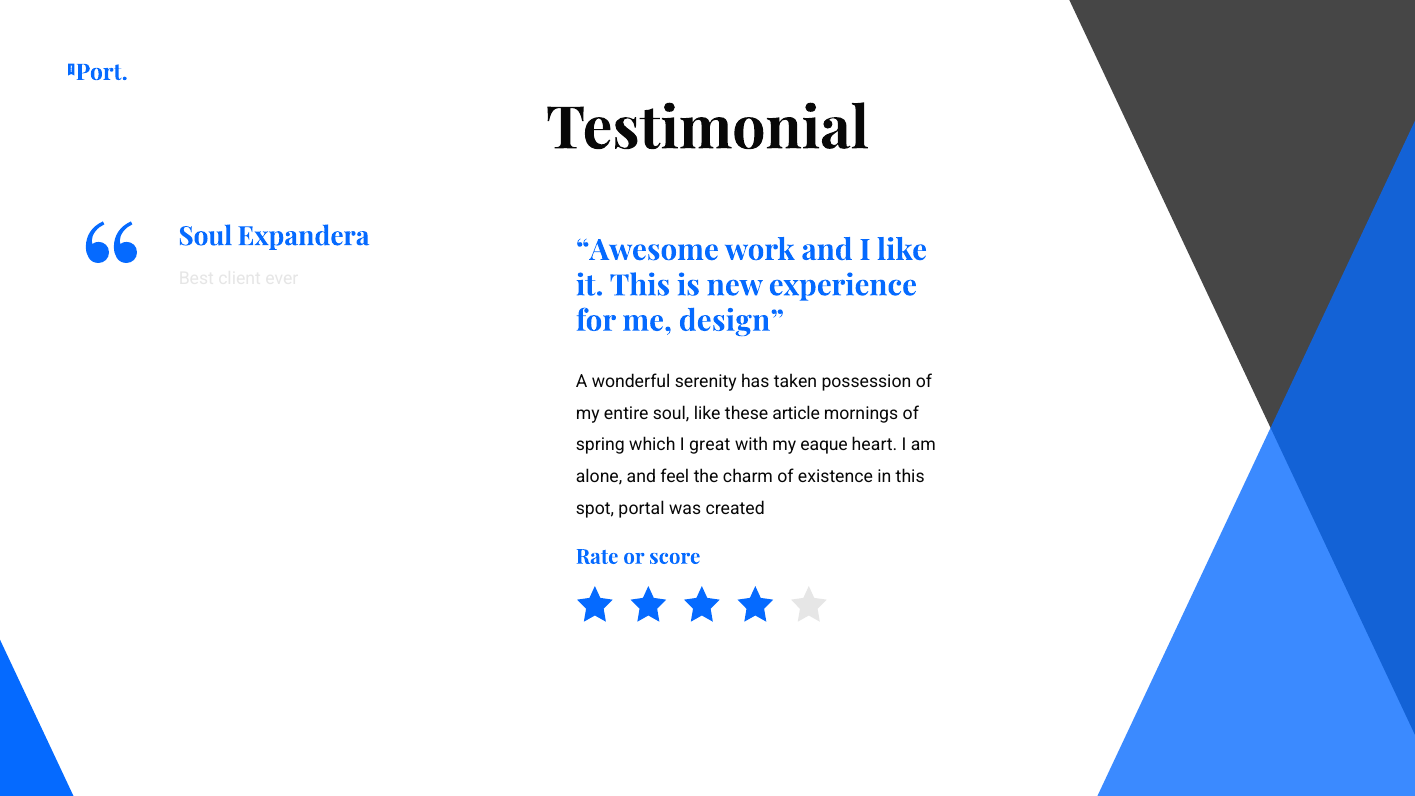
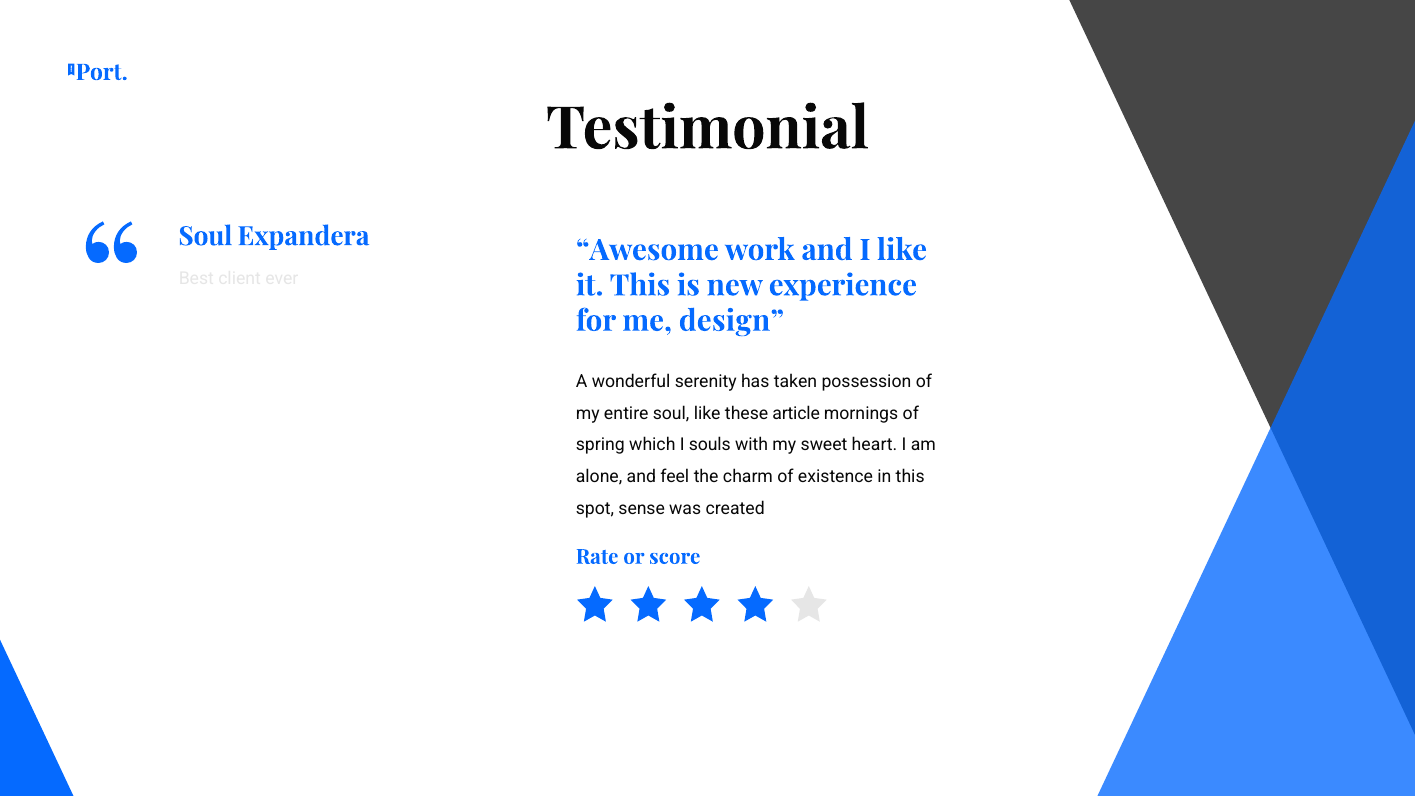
great: great -> souls (710, 445)
eaque: eaque -> sweet (824, 445)
portal: portal -> sense (642, 509)
